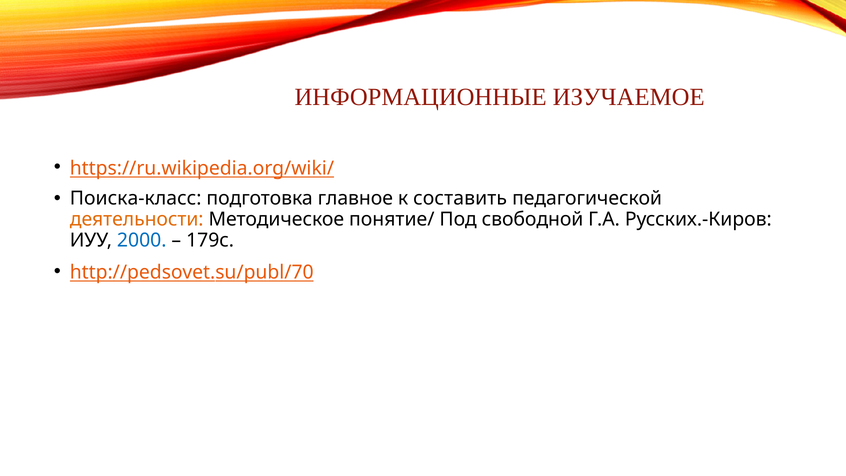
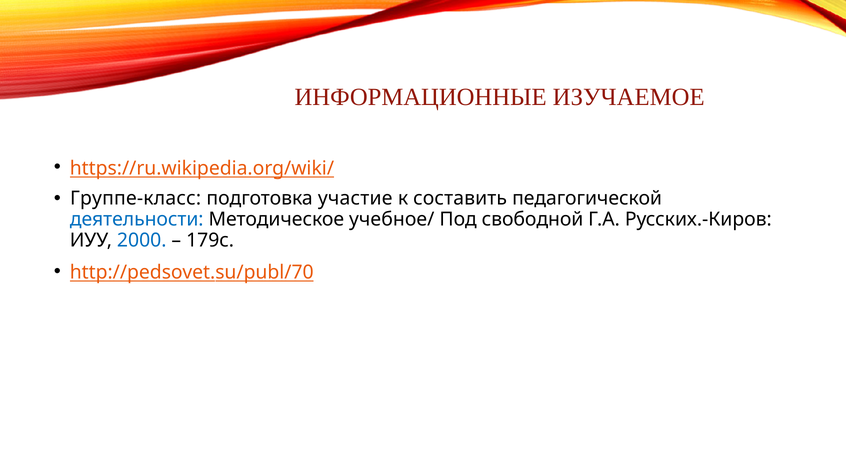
Поиска-класс: Поиска-класс -> Группе-класс (136, 198)
главное: главное -> участие (355, 198)
деятельности colour: orange -> blue (137, 219)
понятие/: понятие/ -> учебное/ (392, 219)
